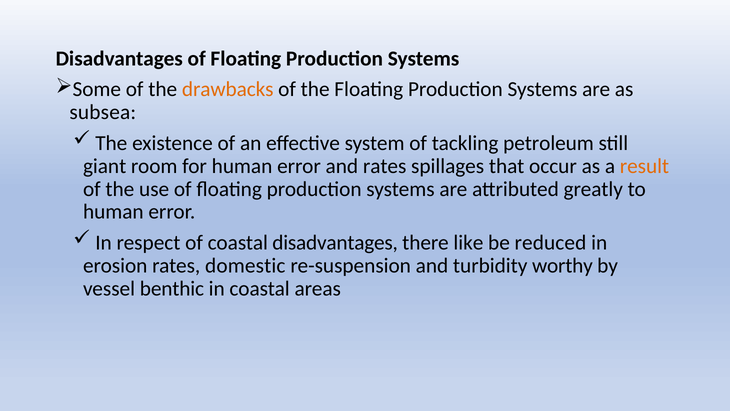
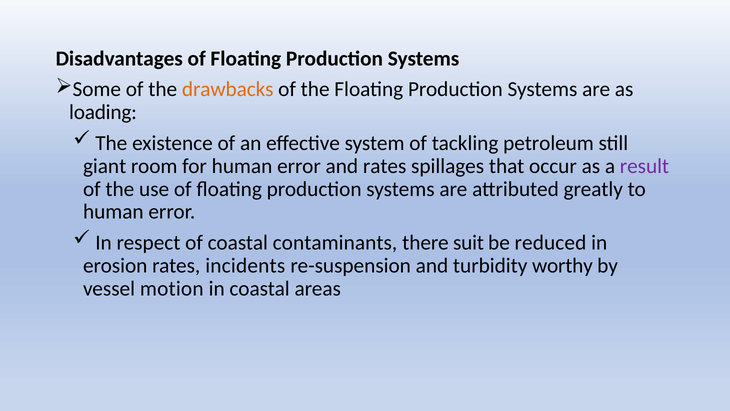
subsea: subsea -> loading (103, 112)
result colour: orange -> purple (644, 166)
coastal disadvantages: disadvantages -> contaminants (335, 242)
like: like -> suit (468, 242)
domestic: domestic -> incidents (245, 265)
benthic: benthic -> motion (172, 288)
